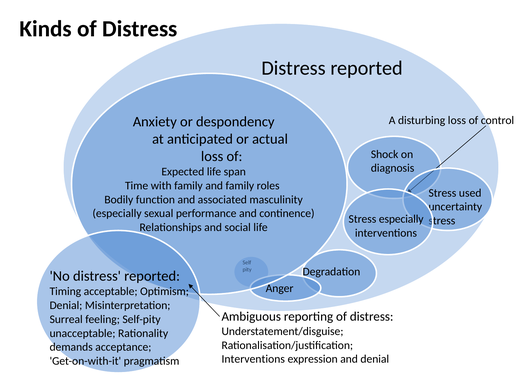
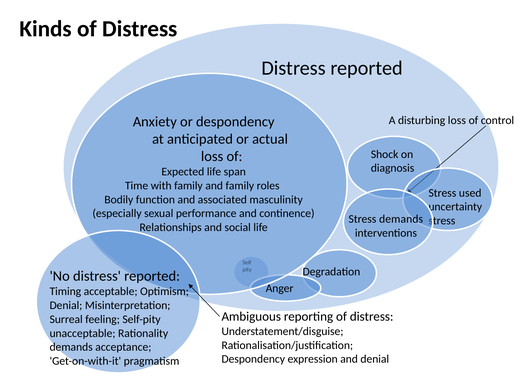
Stress especially: especially -> demands (401, 219)
Interventions: Interventions -> Despondency (253, 359)
